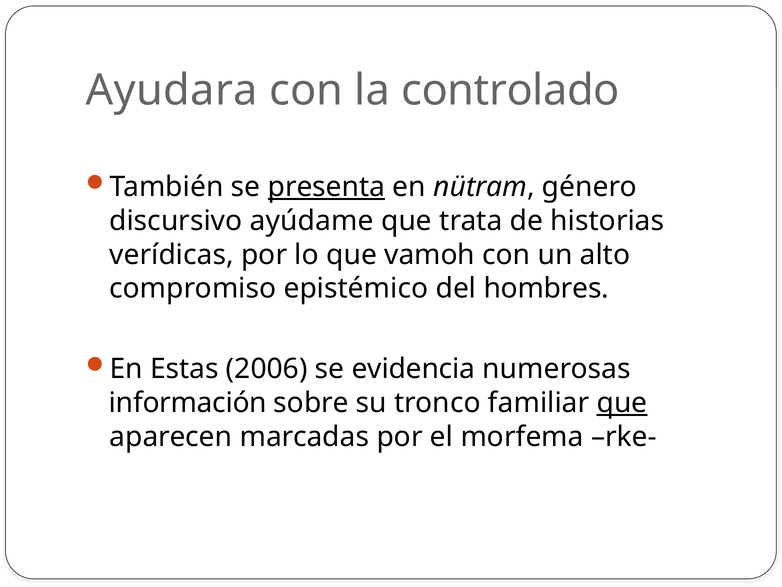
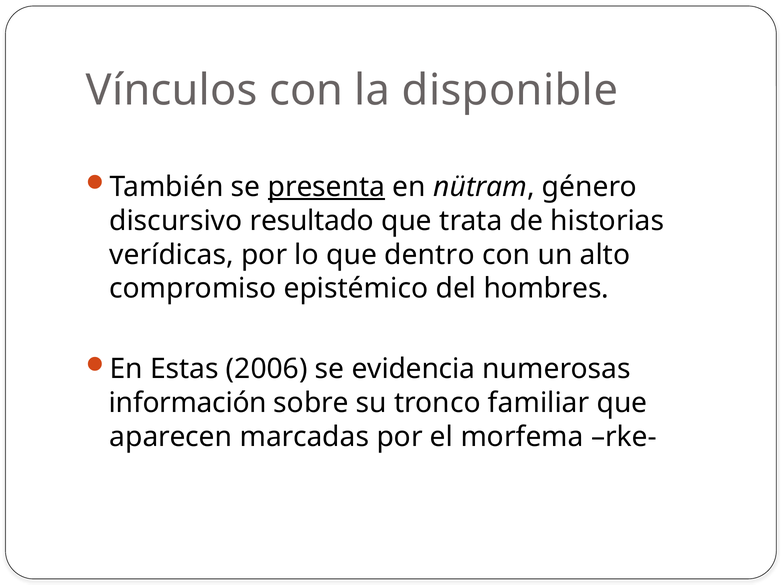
Ayudara: Ayudara -> Vínculos (172, 90)
controlado: controlado -> disponible (510, 90)
ayúdame: ayúdame -> resultado (312, 221)
vamoh: vamoh -> dentro (429, 255)
que underline: present -> none (622, 403)
